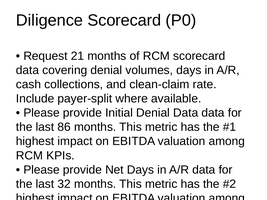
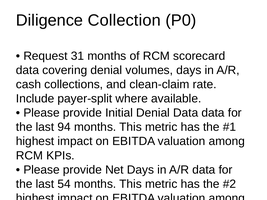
Diligence Scorecard: Scorecard -> Collection (124, 20)
21: 21 -> 31 (78, 56)
86: 86 -> 94 (64, 127)
32: 32 -> 54 (64, 184)
